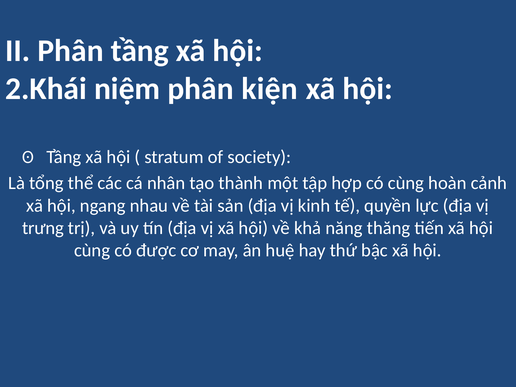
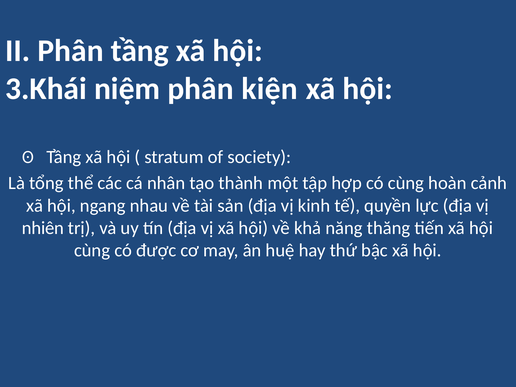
2.Khái: 2.Khái -> 3.Khái (46, 89)
trưng: trưng -> nhiên (43, 228)
